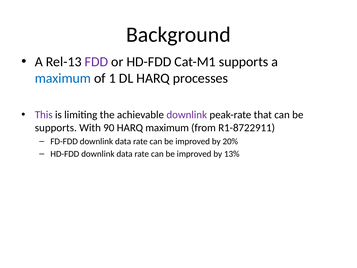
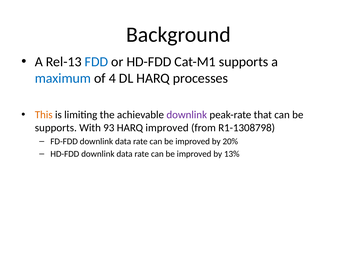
FDD colour: purple -> blue (96, 62)
1: 1 -> 4 (112, 78)
This colour: purple -> orange (44, 115)
90: 90 -> 93 (109, 128)
HARQ maximum: maximum -> improved (167, 128)
R1-8722911: R1-8722911 -> R1-1308798 (247, 128)
